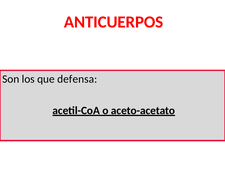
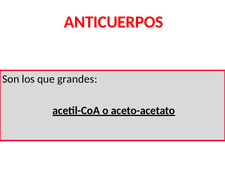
defensa: defensa -> grandes (77, 79)
